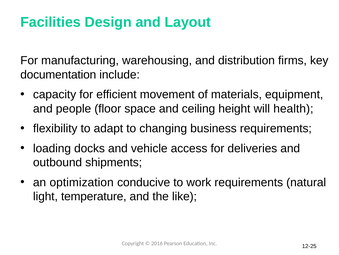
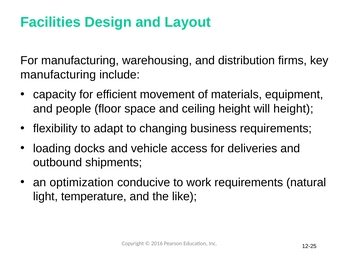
documentation: documentation -> manufacturing (58, 75)
will health: health -> height (293, 108)
